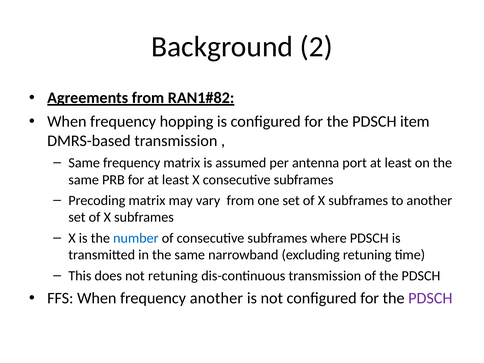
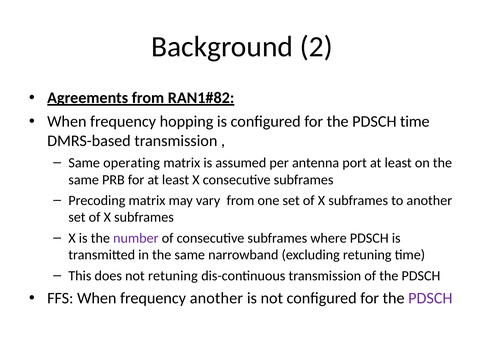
PDSCH item: item -> time (415, 122)
Same frequency: frequency -> operating (132, 163)
number colour: blue -> purple (136, 238)
